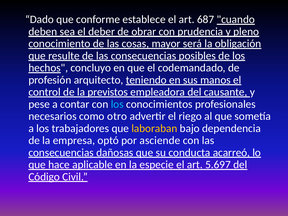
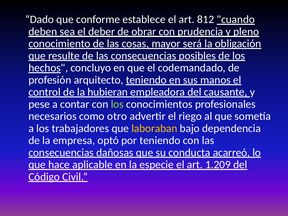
687: 687 -> 812 (206, 19)
previstos: previstos -> hubieran (108, 92)
los colour: light blue -> light green (117, 104)
por asciende: asciende -> teniendo (160, 140)
5.697: 5.697 -> 1.209 (218, 165)
